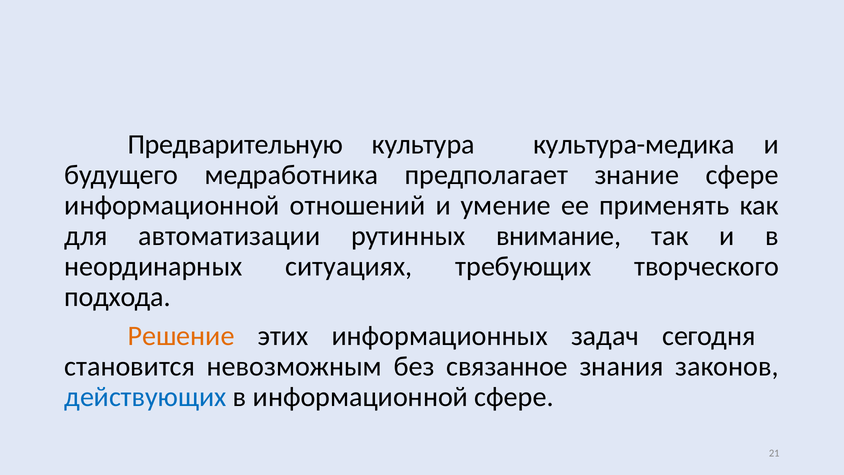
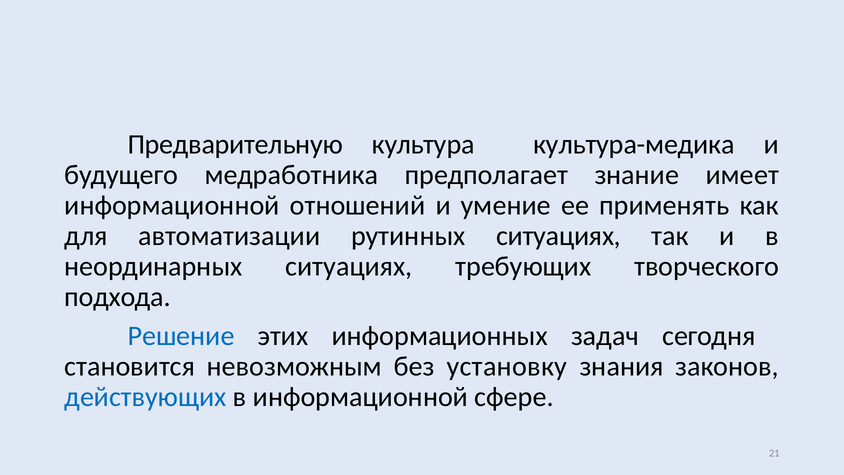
знание сфере: сфере -> имеет (742, 175)
рутинных внимание: внимание -> ситуациях (559, 236)
Решение colour: orange -> blue (181, 336)
связанное: связанное -> установку (507, 366)
